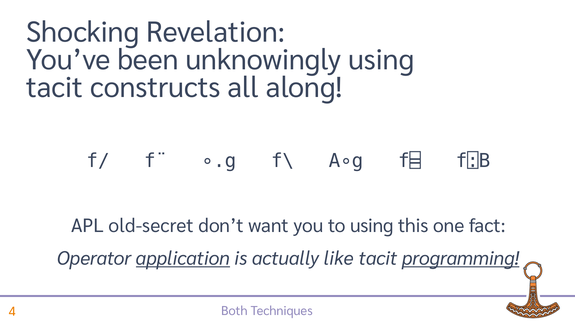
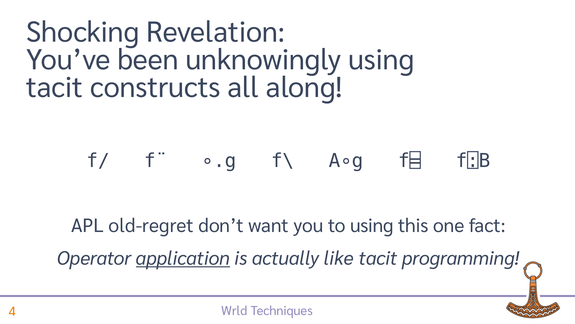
old-secret: old-secret -> old-regret (151, 226)
programming underline: present -> none (461, 258)
Both: Both -> Wrld (234, 310)
